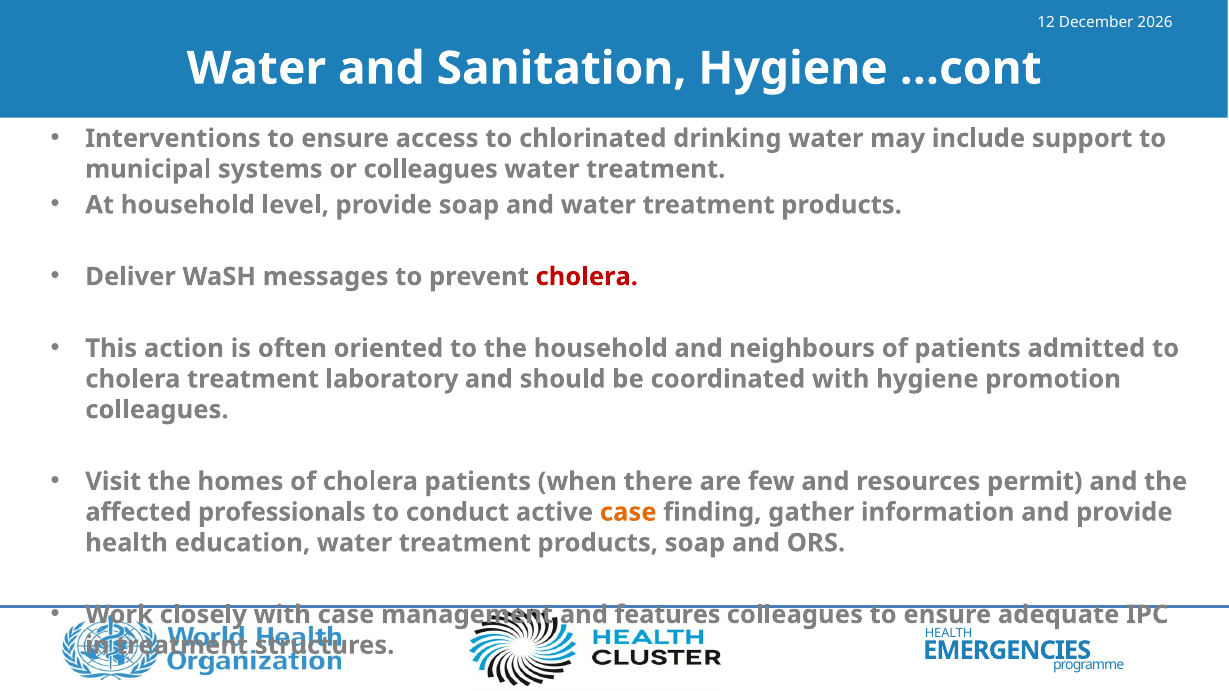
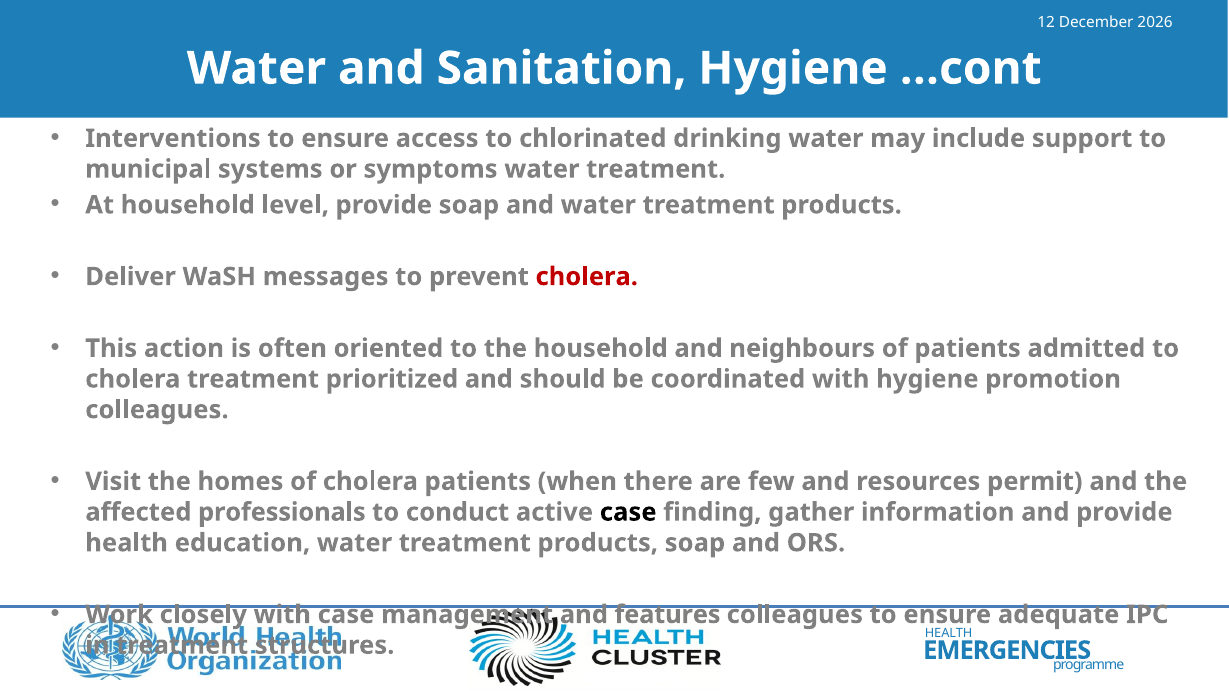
or colleagues: colleagues -> symptoms (431, 169)
laboratory: laboratory -> prioritized (392, 379)
case colour: orange -> black (628, 512)
